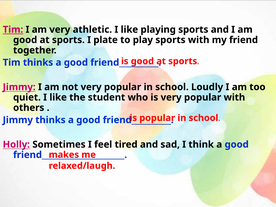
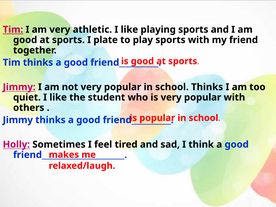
school Loudly: Loudly -> Thinks (207, 87)
